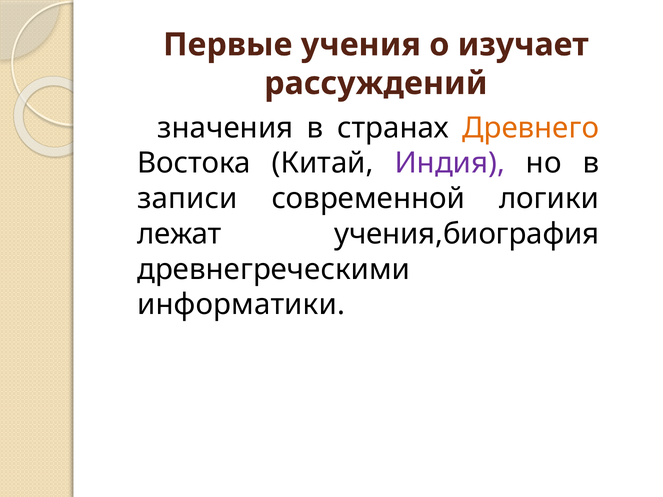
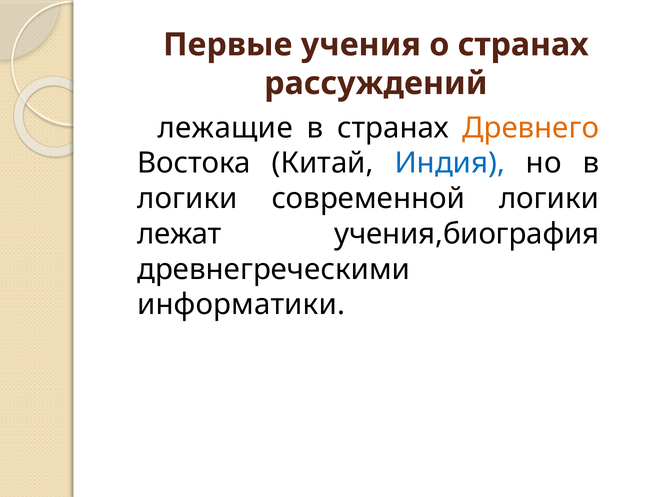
о изучает: изучает -> странах (523, 45)
значения: значения -> лежащие (225, 128)
Индия colour: purple -> blue (450, 163)
записи: записи -> логики (187, 199)
